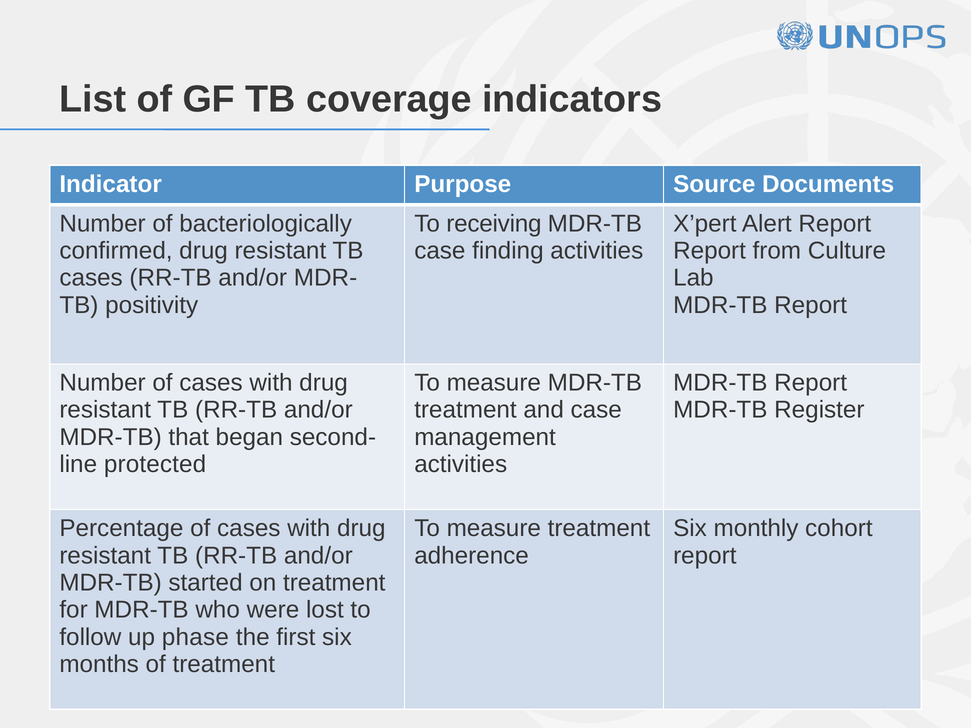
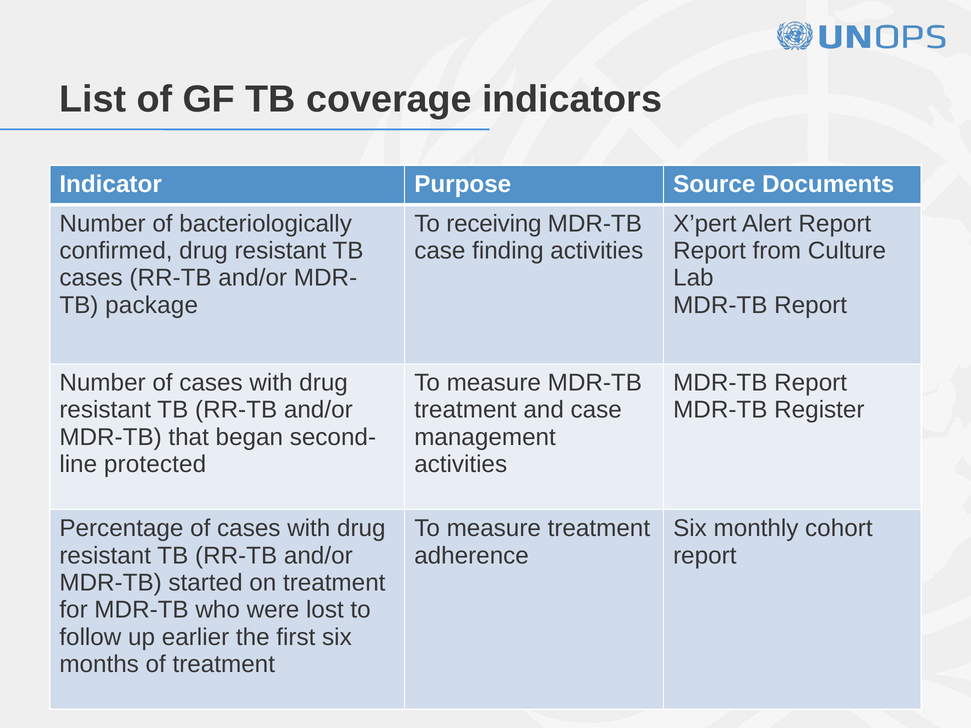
positivity: positivity -> package (152, 305)
phase: phase -> earlier (196, 637)
